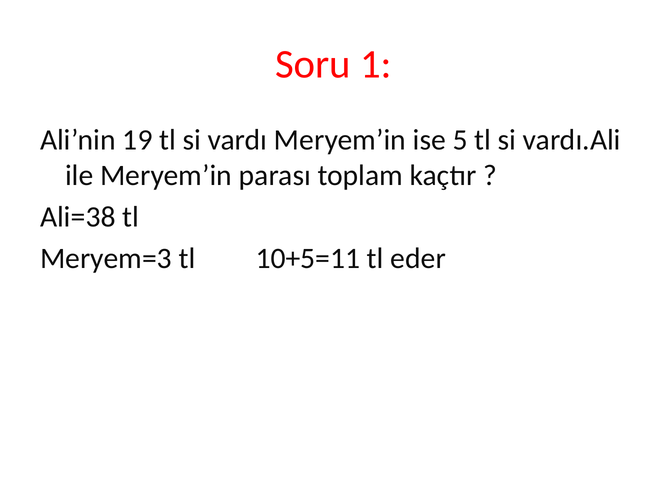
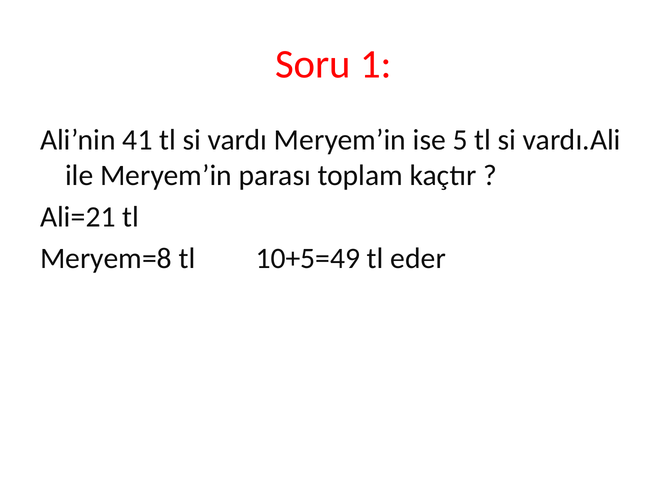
19: 19 -> 41 (137, 140)
Ali=38: Ali=38 -> Ali=21 (78, 217)
Meryem=3: Meryem=3 -> Meryem=8 (106, 259)
10+5=11: 10+5=11 -> 10+5=49 (308, 259)
